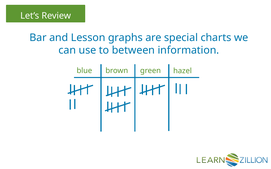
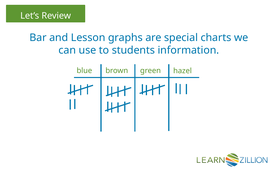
between: between -> students (133, 50)
